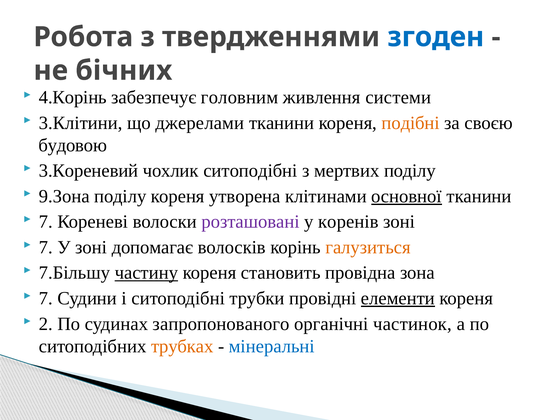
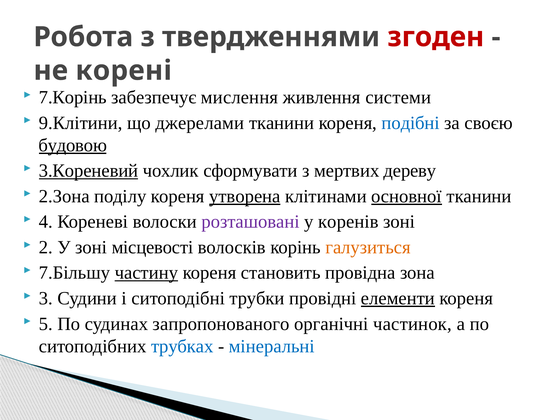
згоден colour: blue -> red (436, 37)
бічних: бічних -> корені (124, 70)
4.Корінь: 4.Корінь -> 7.Корінь (73, 97)
головним: головним -> мислення (240, 97)
3.Клітини: 3.Клітини -> 9.Клітини (81, 123)
подібні colour: orange -> blue (411, 123)
будовою underline: none -> present (73, 145)
3.Кореневий underline: none -> present (89, 170)
чохлик ситоподібні: ситоподібні -> сформувати (250, 170)
мертвих поділу: поділу -> дереву (410, 170)
9.Зона: 9.Зона -> 2.Зона (64, 196)
утворена underline: none -> present (245, 196)
7: 7 -> 4 (46, 221)
7: 7 -> 2 (46, 247)
допомагає: допомагає -> місцевості (152, 247)
7: 7 -> 3 (46, 298)
2: 2 -> 5 (46, 323)
трубках colour: orange -> blue (182, 346)
